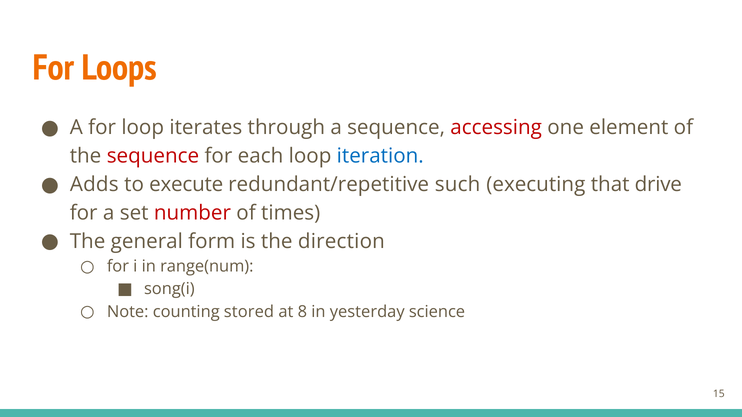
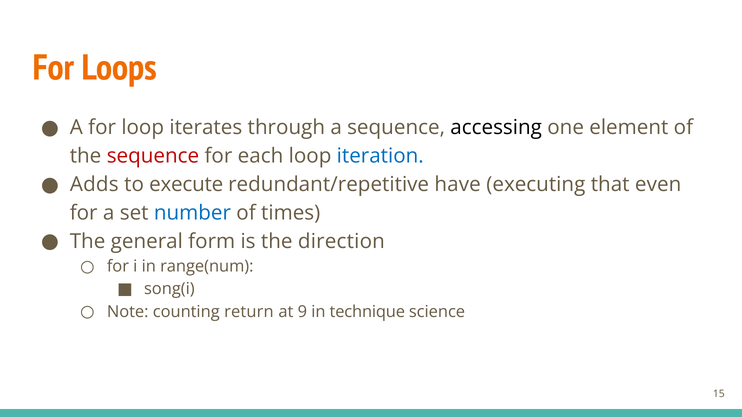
accessing colour: red -> black (496, 128)
such: such -> have (458, 185)
drive: drive -> even (658, 185)
number colour: red -> blue (192, 213)
stored: stored -> return (249, 312)
8: 8 -> 9 (302, 312)
yesterday: yesterday -> technique (367, 312)
